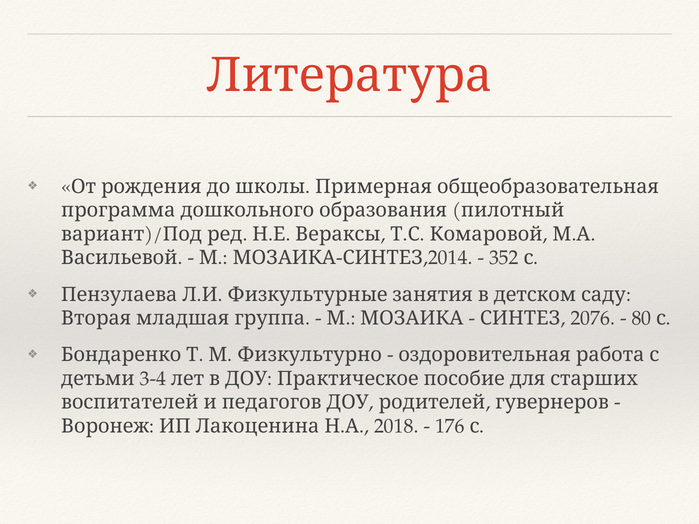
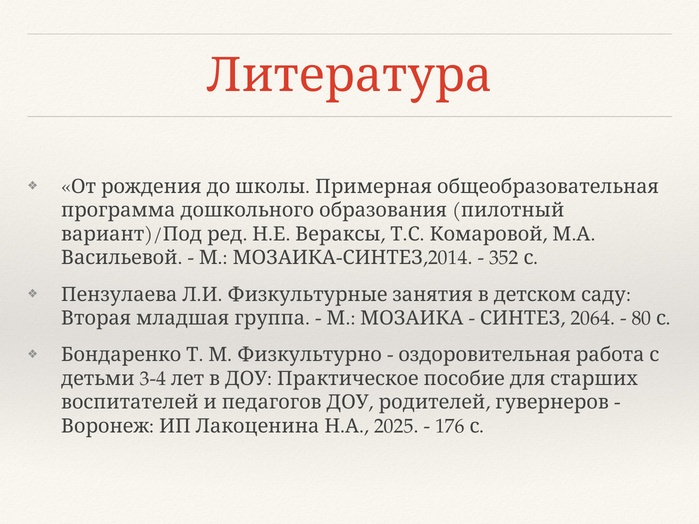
2076: 2076 -> 2064 (593, 318)
2018: 2018 -> 2025 (396, 426)
